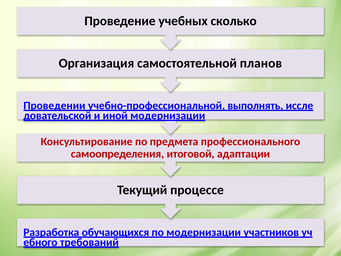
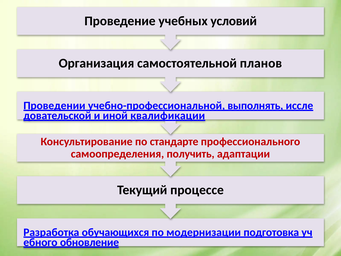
сколько: сколько -> условий (234, 21)
иной модернизации: модернизации -> квалификации (168, 115)
предмета: предмета -> стандарте (174, 141)
итоговой: итоговой -> получить (191, 154)
участников: участников -> подготовка (271, 232)
требований: требований -> обновление (89, 242)
